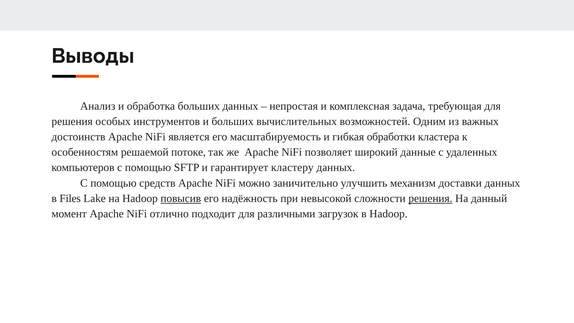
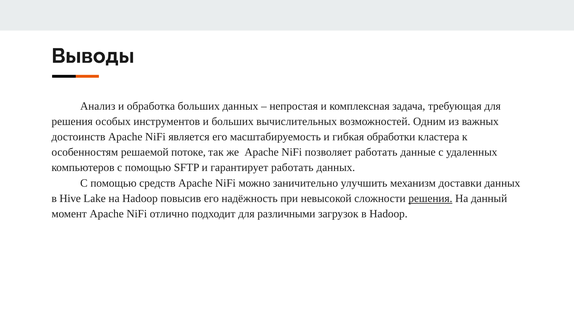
позволяет широкий: широкий -> работать (376, 152)
гарантирует кластеру: кластеру -> работать (292, 168)
Files: Files -> Hive (70, 198)
повысив underline: present -> none (181, 198)
